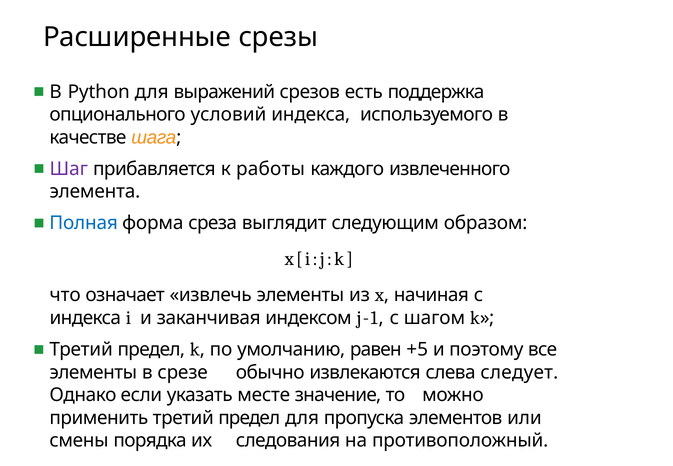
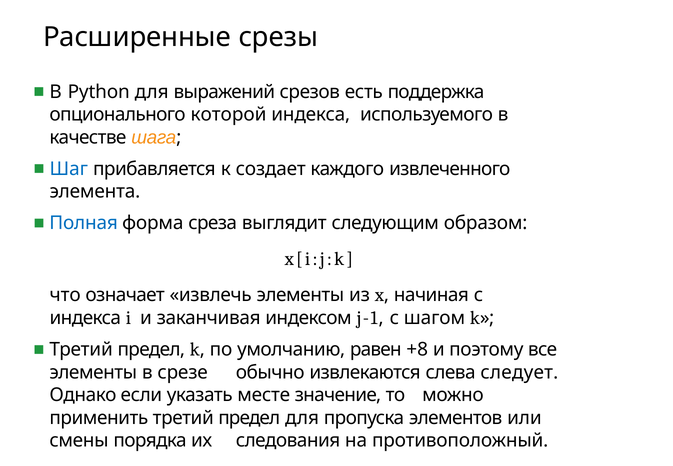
условий: условий -> которой (228, 115)
Шаг colour: purple -> blue (69, 169)
работы: работы -> создает (271, 169)
+5: +5 -> +8 (417, 349)
